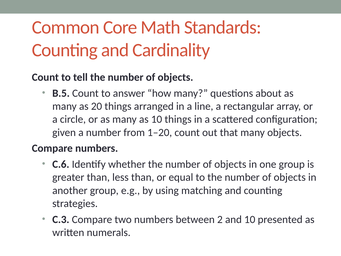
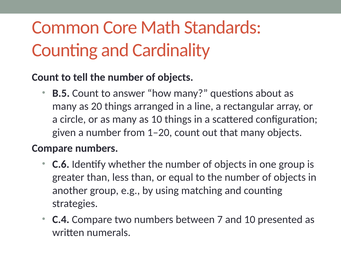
C.3: C.3 -> C.4 (61, 219)
2: 2 -> 7 (220, 219)
